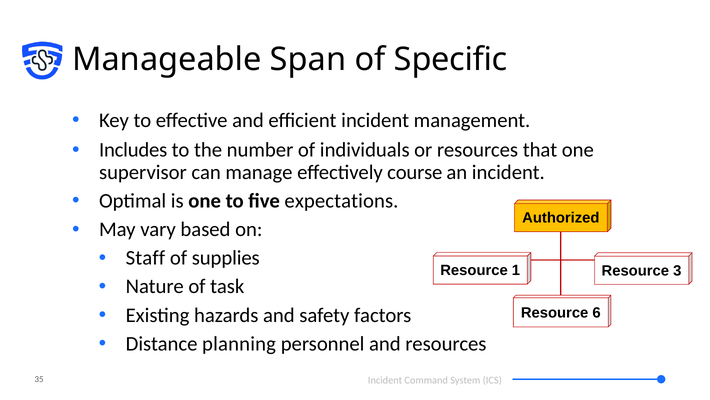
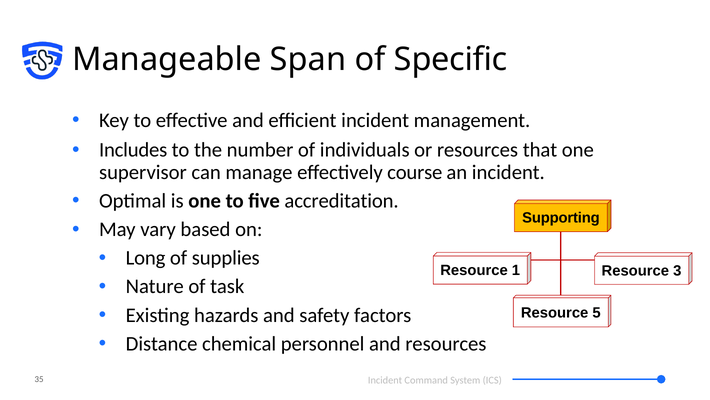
expectations: expectations -> accreditation (342, 201)
Authorized: Authorized -> Supporting (561, 218)
Staff: Staff -> Long (146, 258)
6: 6 -> 5 (597, 312)
planning: planning -> chemical (239, 343)
